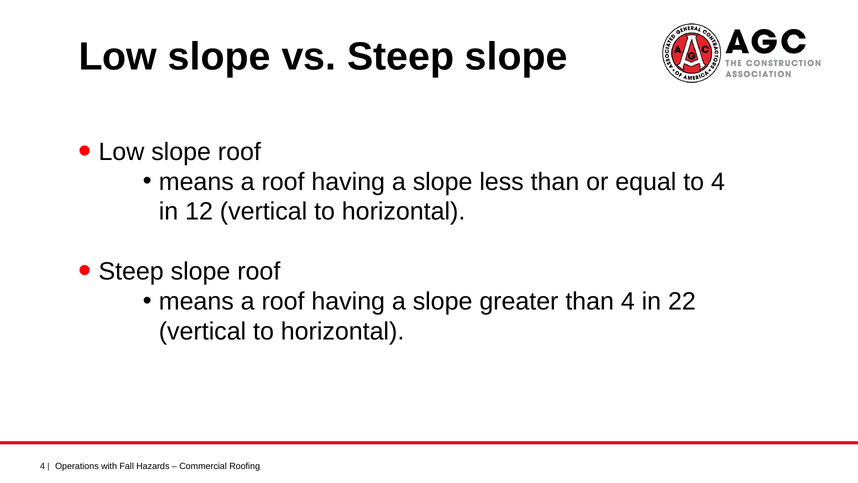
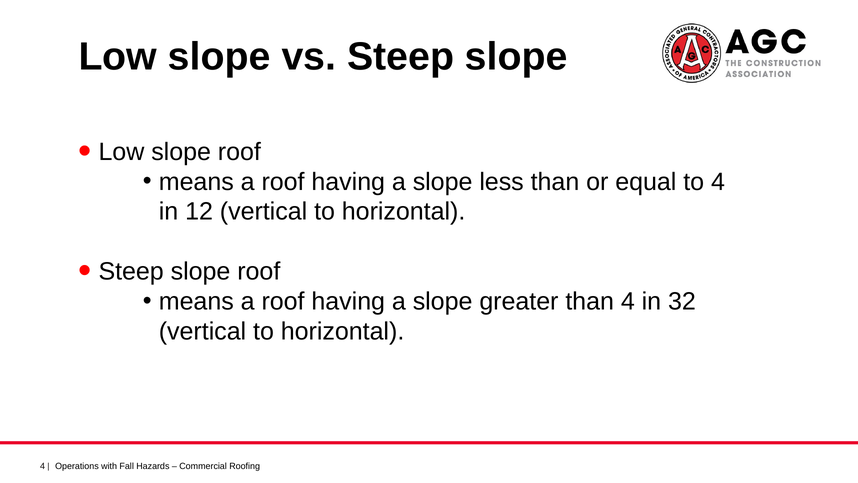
22: 22 -> 32 (682, 301)
